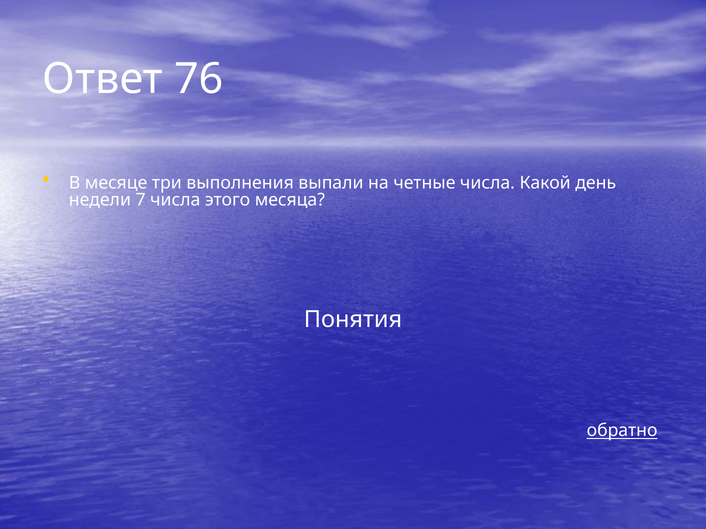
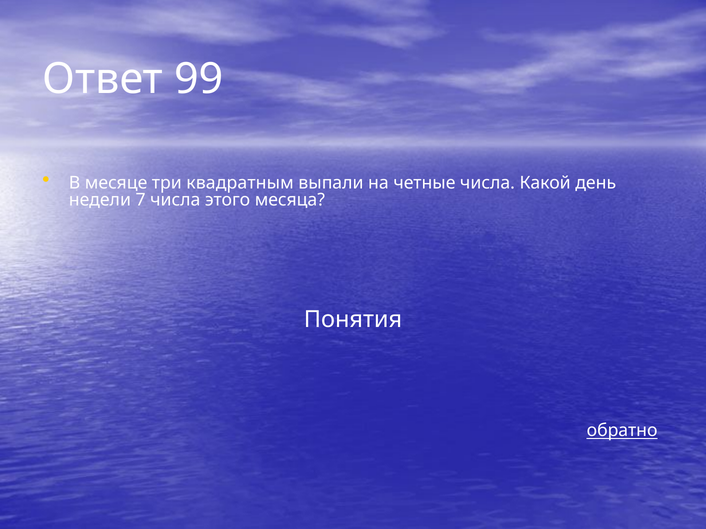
76: 76 -> 99 (199, 79)
выполнения: выполнения -> квадратным (240, 183)
